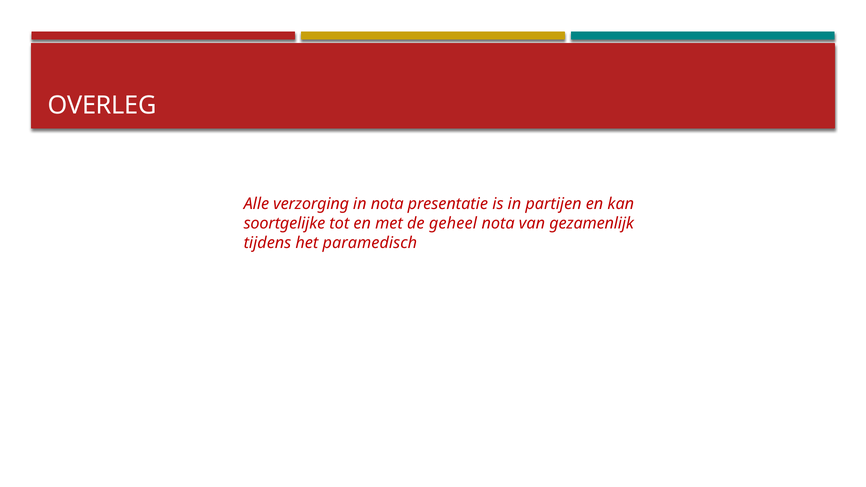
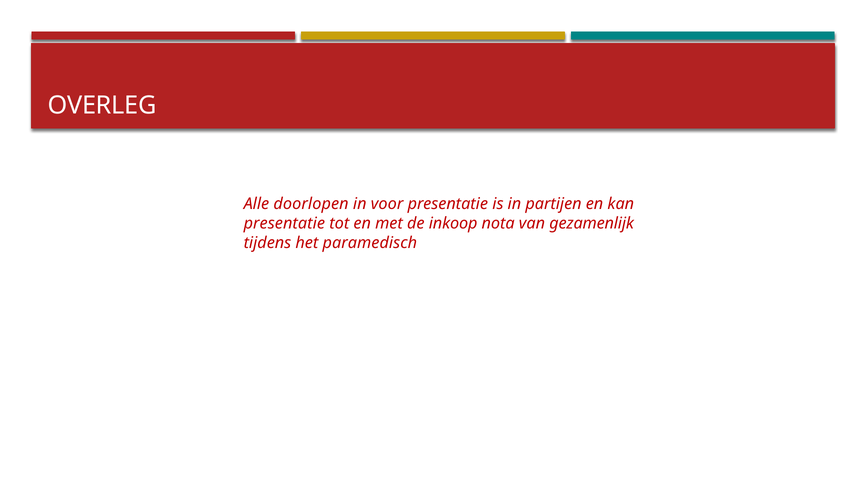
verzorging: verzorging -> doorlopen (311, 204)
in nota: nota -> voor (387, 204)
soortgelijke: soortgelijke -> presentatie (284, 223)
geheel: geheel -> inkoop (453, 223)
